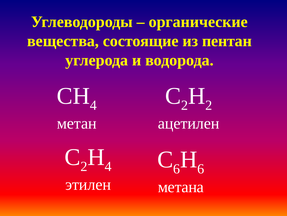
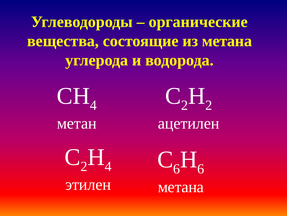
из пентан: пентан -> метана (227, 41)
